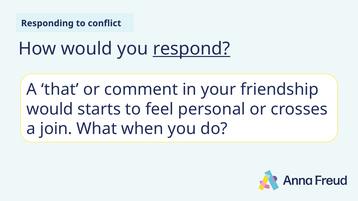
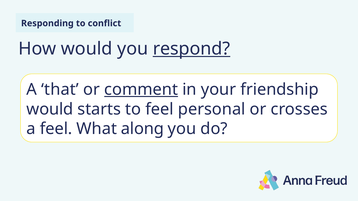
comment underline: none -> present (141, 90)
a join: join -> feel (56, 129)
when: when -> along (142, 129)
